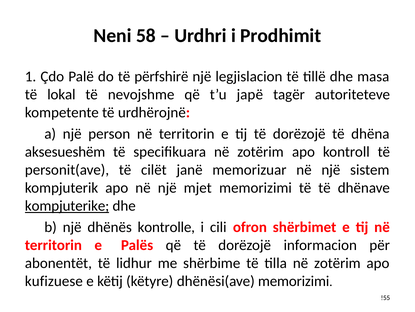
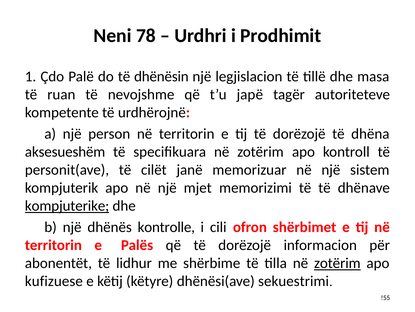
58: 58 -> 78 (146, 36)
përfshirë: përfshirë -> dhënësin (161, 76)
lokal: lokal -> ruan (61, 94)
zotërim underline: none -> present (337, 263)
dhënësi(ave memorizimi: memorizimi -> sekuestrimi (294, 281)
